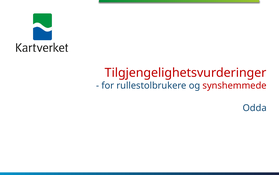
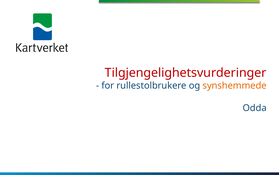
synshemmede colour: red -> orange (235, 85)
